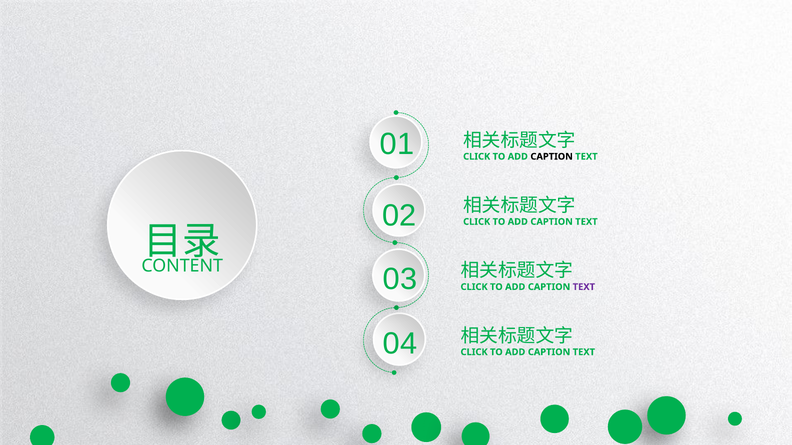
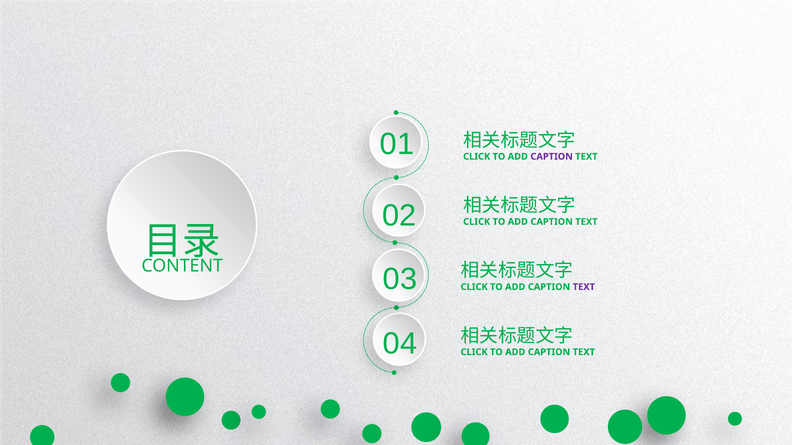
CAPTION colour: black -> purple (552, 157)
